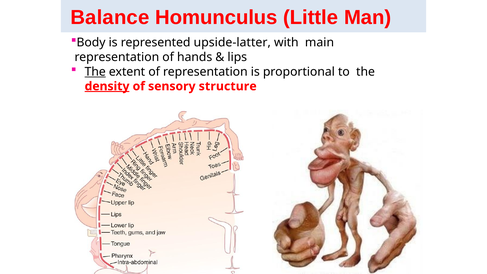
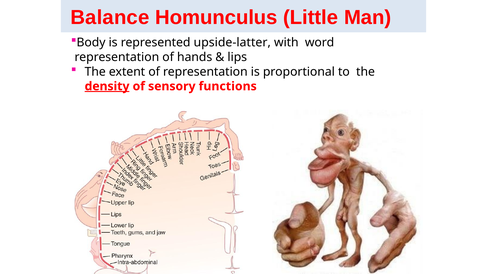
main: main -> word (320, 42)
The underline: present -> none (95, 72)
structure: structure -> functions (228, 86)
